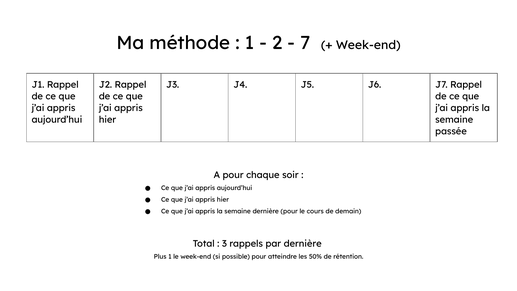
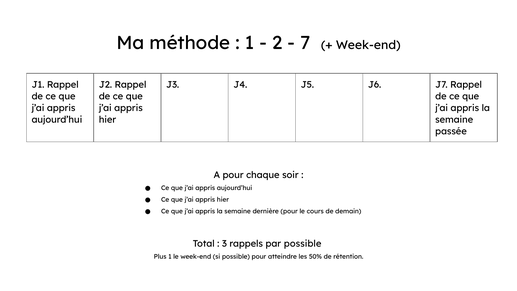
par dernière: dernière -> possible (303, 243)
